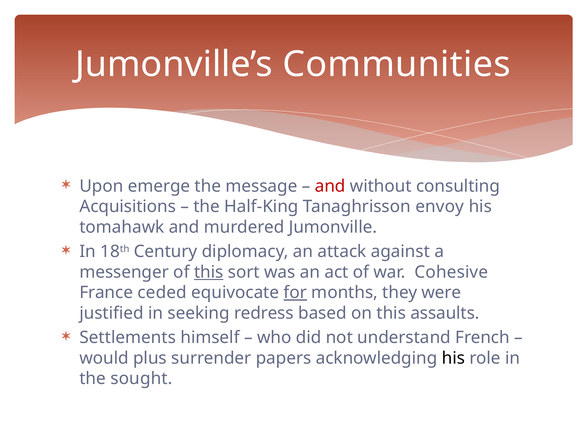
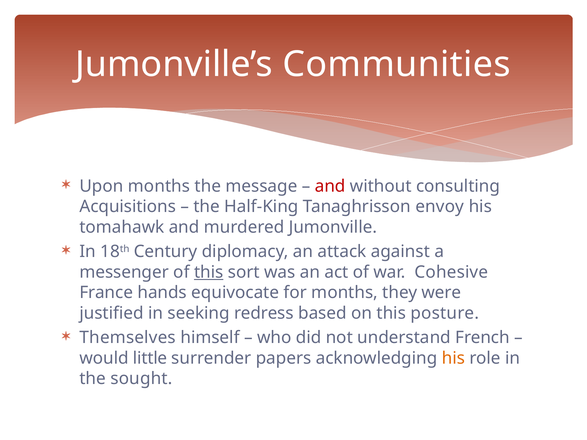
Upon emerge: emerge -> months (159, 186)
ceded: ceded -> hands (162, 293)
for underline: present -> none (295, 293)
assaults: assaults -> posture (445, 313)
Settlements: Settlements -> Themselves (128, 338)
plus: plus -> little (150, 358)
his colour: black -> orange (453, 358)
